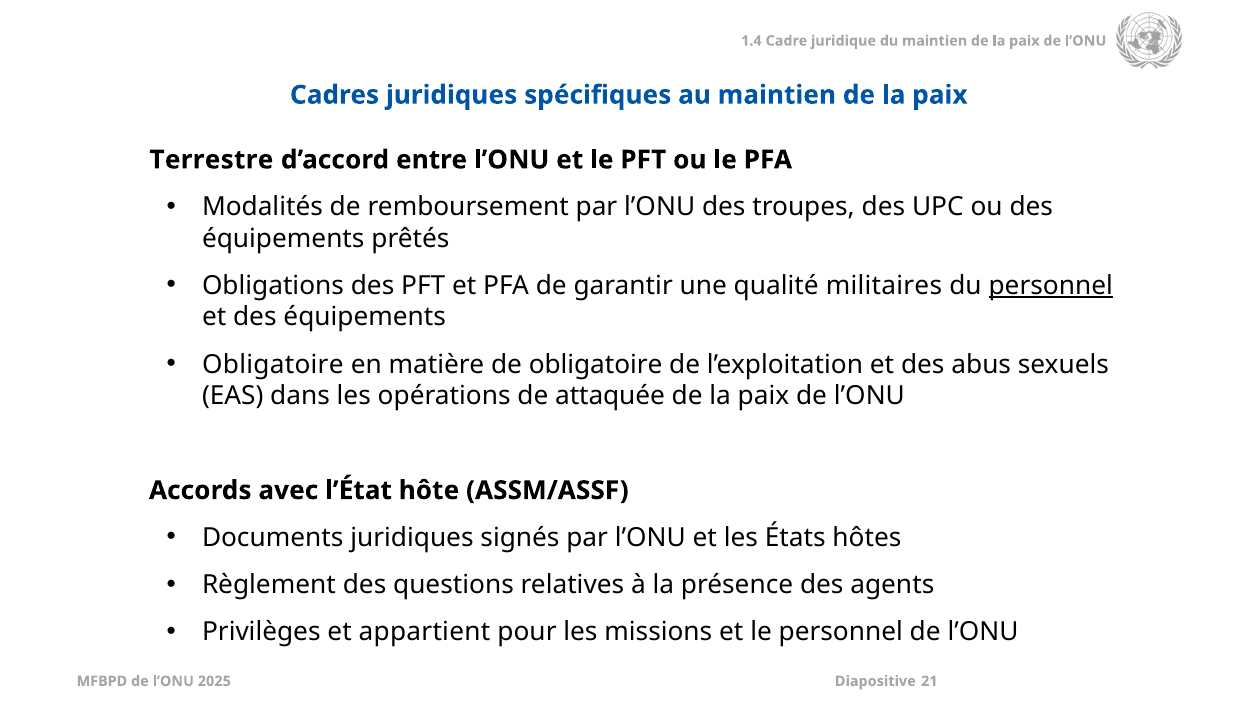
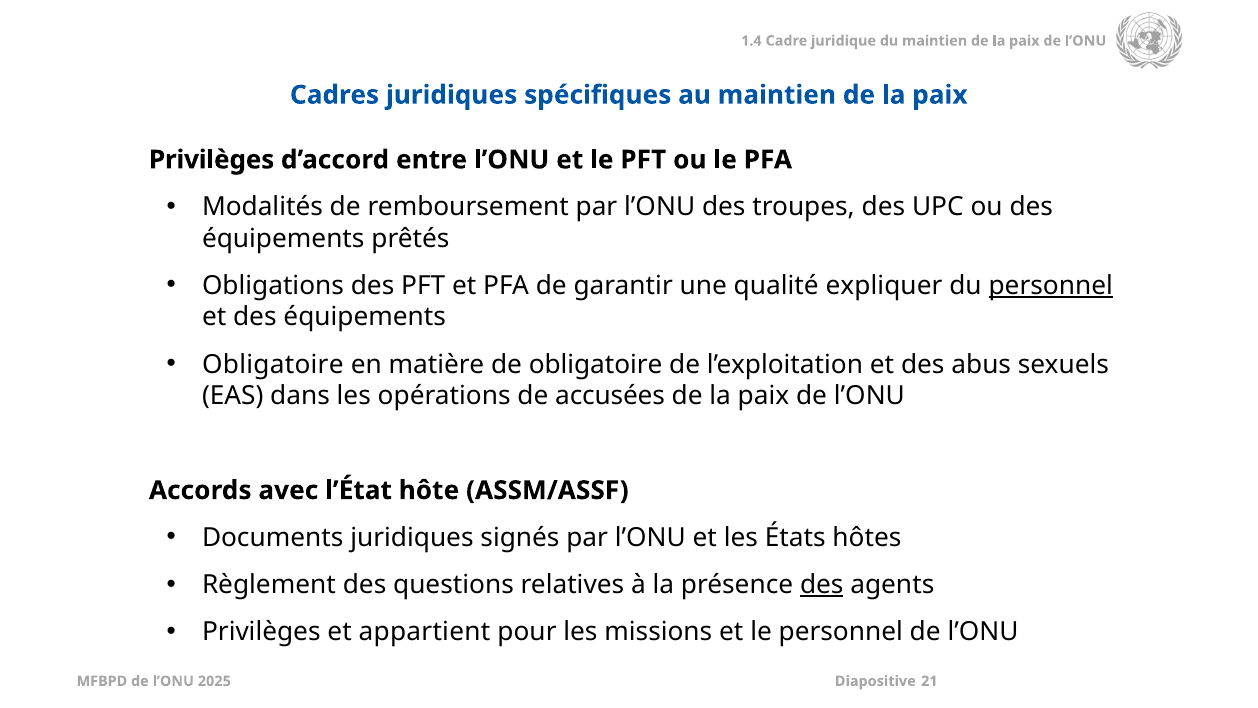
Terrestre: Terrestre -> Privilèges (212, 160)
militaires: militaires -> expliquer (884, 286)
attaquée: attaquée -> accusées (610, 396)
des underline: none -> present (822, 585)
